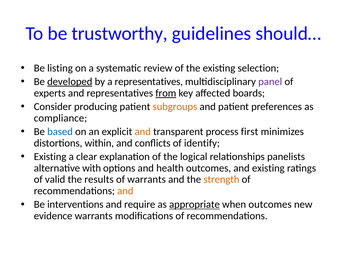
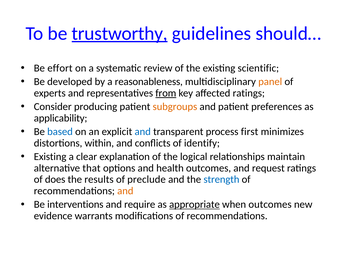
trustworthy underline: none -> present (120, 33)
listing: listing -> effort (60, 68)
selection: selection -> scientific (258, 68)
developed underline: present -> none (70, 82)
a representatives: representatives -> reasonableness (149, 82)
panel colour: purple -> orange (270, 82)
affected boards: boards -> ratings (249, 93)
compliance: compliance -> applicability (61, 118)
and colour: orange -> blue (143, 132)
panelists: panelists -> maintain (286, 157)
with: with -> that (92, 168)
and existing: existing -> request (268, 168)
valid: valid -> does (55, 180)
of warrants: warrants -> preclude (147, 180)
strength colour: orange -> blue (221, 180)
